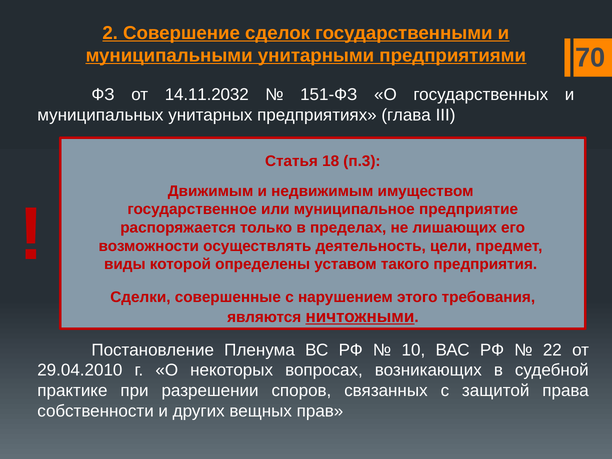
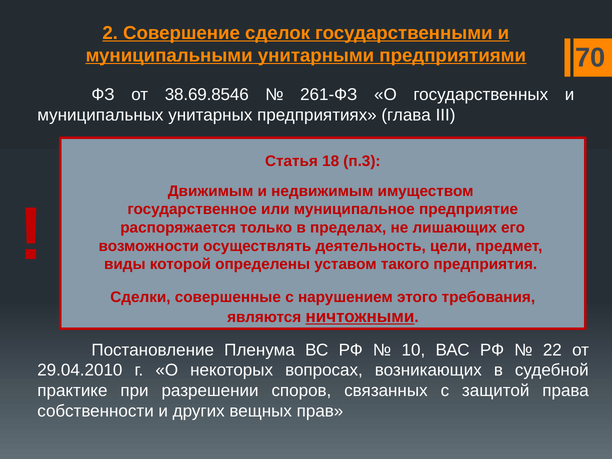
14.11.2032: 14.11.2032 -> 38.69.8546 (207, 94)
151-ФЗ: 151-ФЗ -> 261-ФЗ (329, 94)
